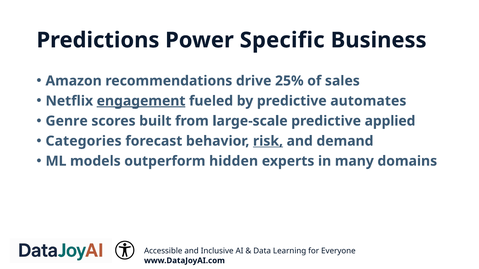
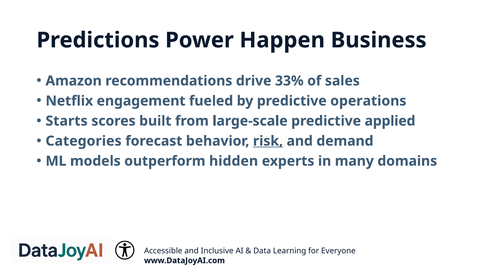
Specific: Specific -> Happen (282, 40)
25%: 25% -> 33% (289, 81)
engagement underline: present -> none (141, 101)
automates: automates -> operations (368, 101)
Genre: Genre -> Starts (67, 121)
